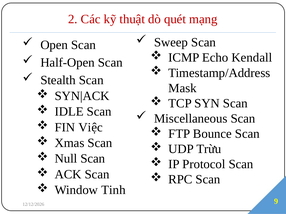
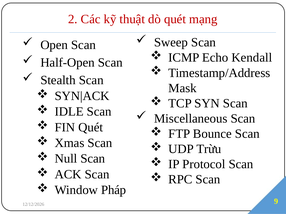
FIN Việc: Việc -> Quét (91, 128)
Tinh: Tinh -> Pháp (114, 190)
